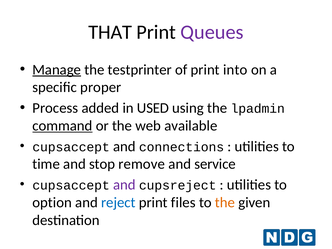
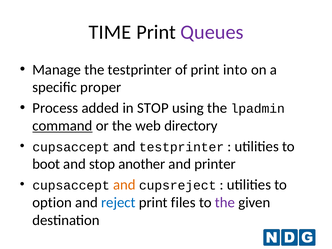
THAT: THAT -> TIME (110, 32)
Manage underline: present -> none (57, 70)
in USED: USED -> STOP (153, 108)
available: available -> directory (191, 126)
and connections: connections -> testprinter (182, 147)
time: time -> boot (46, 164)
remove: remove -> another (142, 164)
service: service -> printer (215, 164)
and colour: purple -> orange (124, 185)
the colour: orange -> purple (225, 202)
